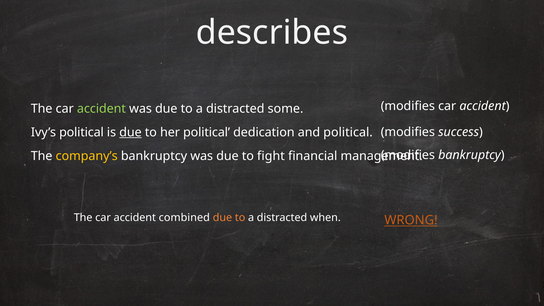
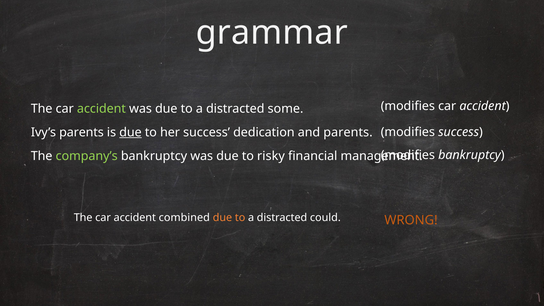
describes: describes -> grammar (272, 33)
Ivy’s political: political -> parents (81, 132)
her political: political -> success (207, 132)
and political: political -> parents (348, 132)
company’s colour: yellow -> light green (87, 156)
fight: fight -> risky (271, 156)
when: when -> could (325, 218)
WRONG underline: present -> none (411, 220)
